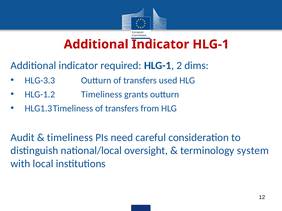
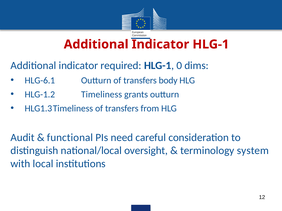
2: 2 -> 0 (179, 66)
HLG-3.3: HLG-3.3 -> HLG-6.1 (40, 81)
used: used -> body (168, 81)
timeliness: timeliness -> functional (70, 138)
